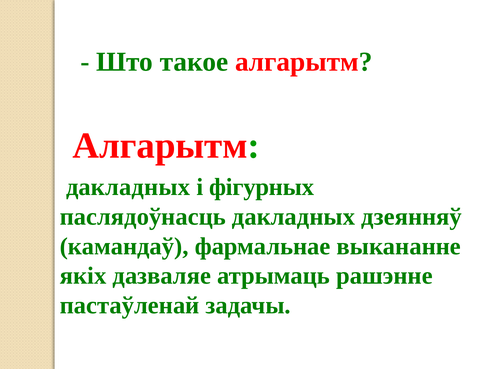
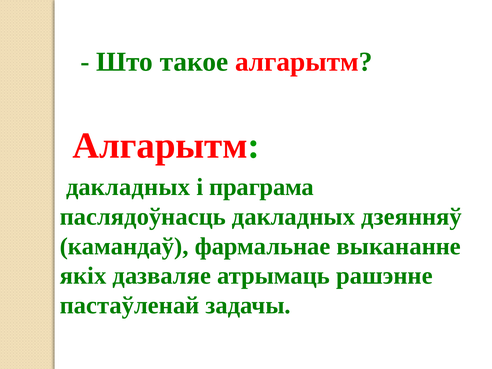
фігурных: фігурных -> праграма (262, 187)
